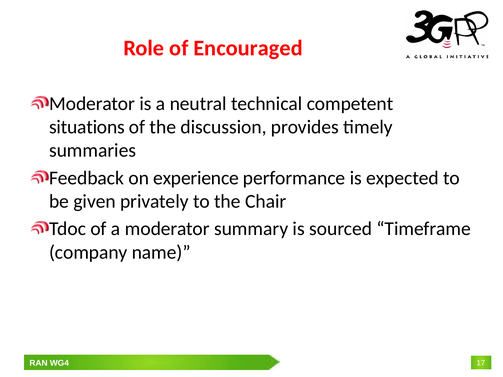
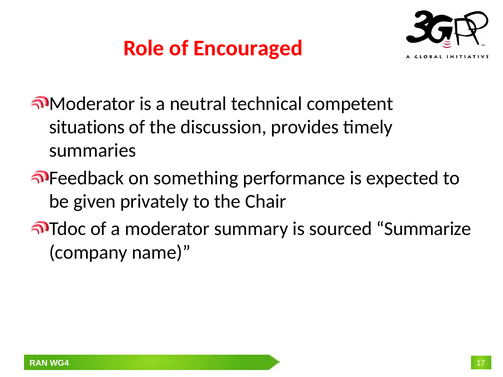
experience: experience -> something (196, 178)
Timeframe: Timeframe -> Summarize (424, 229)
